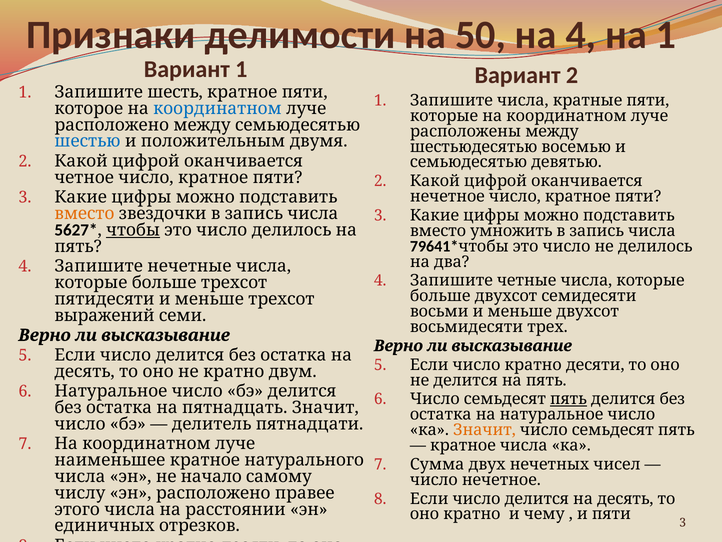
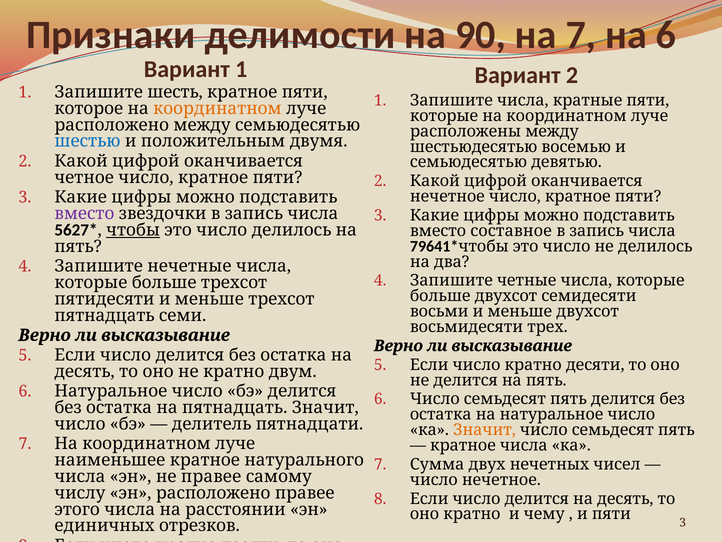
50: 50 -> 90 (480, 35)
на 4: 4 -> 7 (581, 35)
на 1: 1 -> 6 (666, 35)
координатном colour: blue -> orange (217, 108)
вместо colour: orange -> purple (84, 214)
умножить: умножить -> составное (511, 231)
выражений: выражений -> пятнадцать (105, 315)
пять underline: present -> none (568, 399)
не начало: начало -> правее (211, 476)
